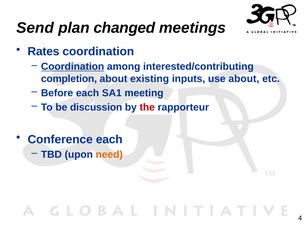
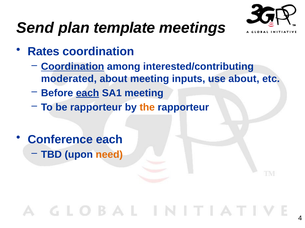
changed: changed -> template (124, 28)
completion: completion -> moderated (69, 79)
about existing: existing -> meeting (150, 79)
each underline: none -> present (88, 93)
be discussion: discussion -> rapporteur (96, 108)
the colour: red -> orange (147, 108)
